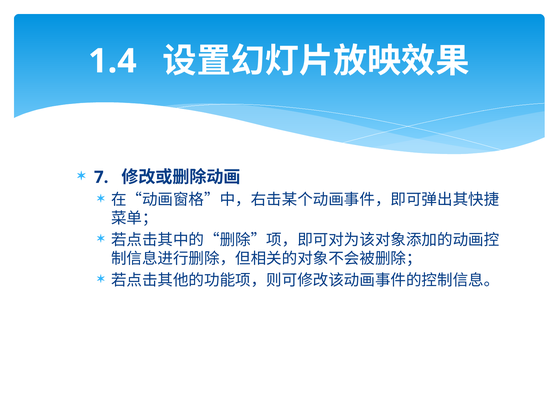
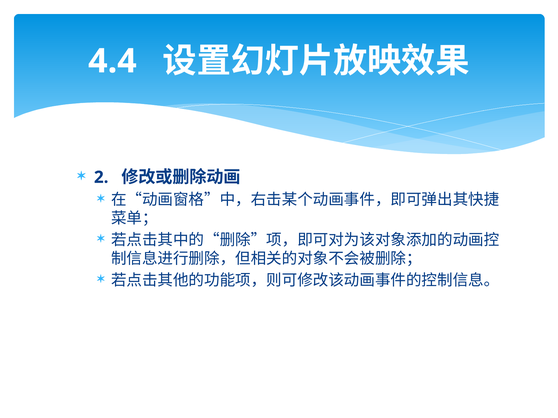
1.4: 1.4 -> 4.4 (112, 61)
7: 7 -> 2 (101, 177)
